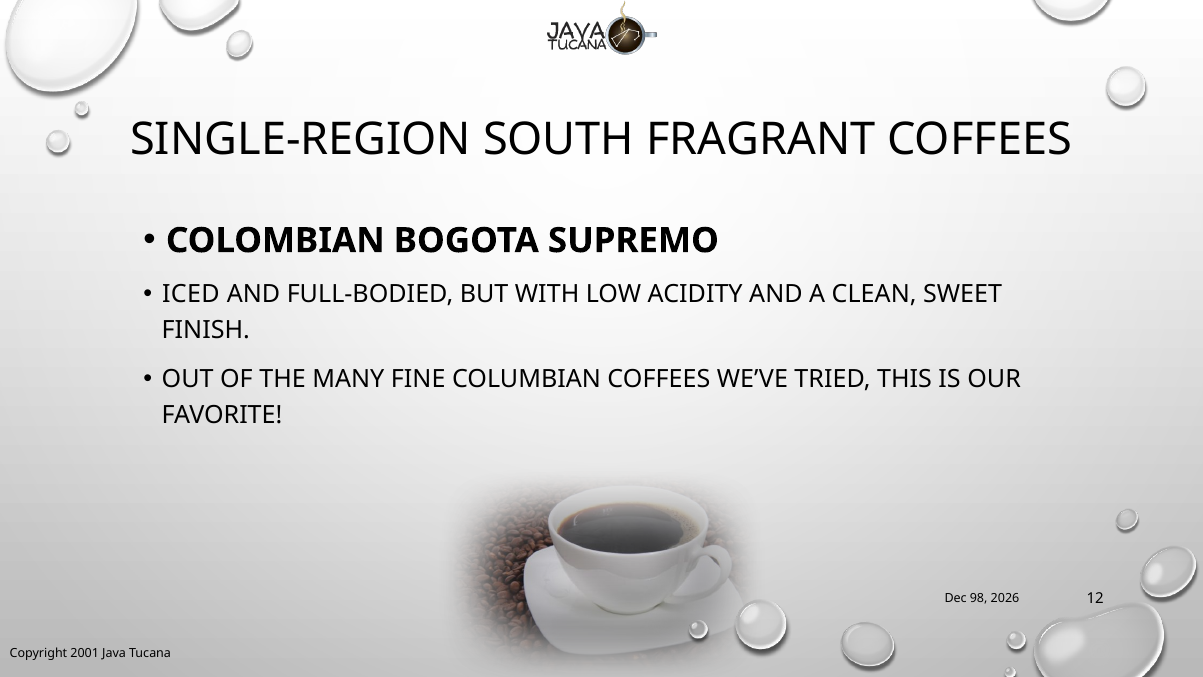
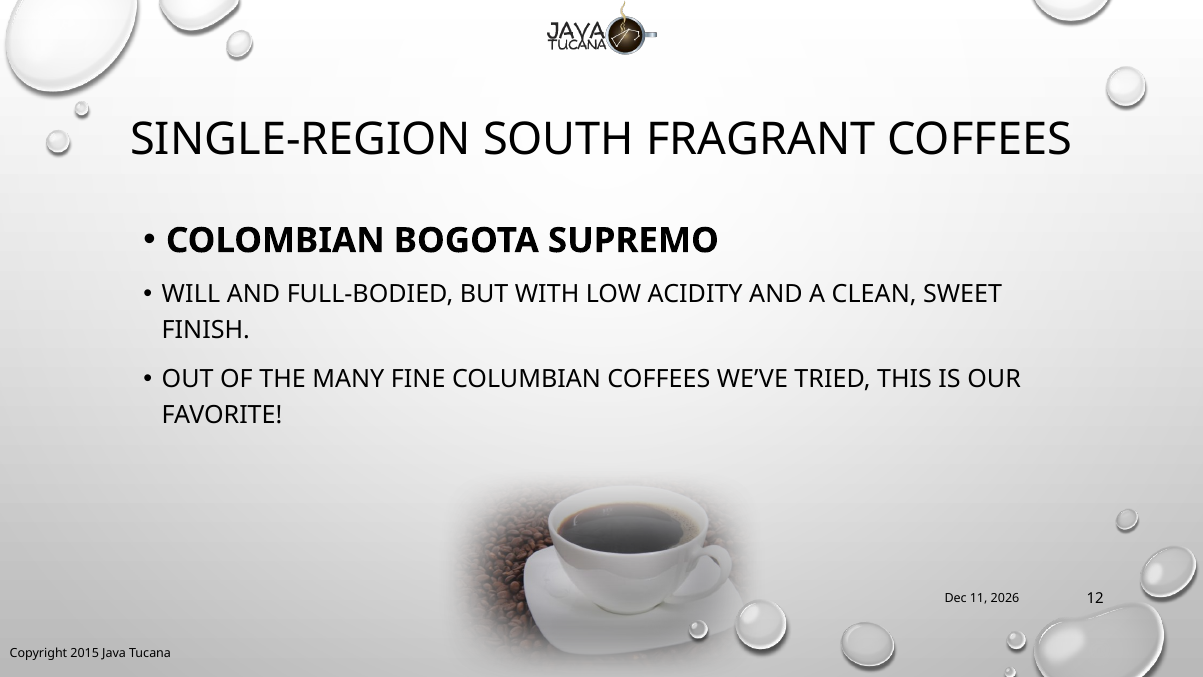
ICED: ICED -> WILL (191, 294)
98: 98 -> 11 (979, 598)
2001: 2001 -> 2015 (85, 653)
